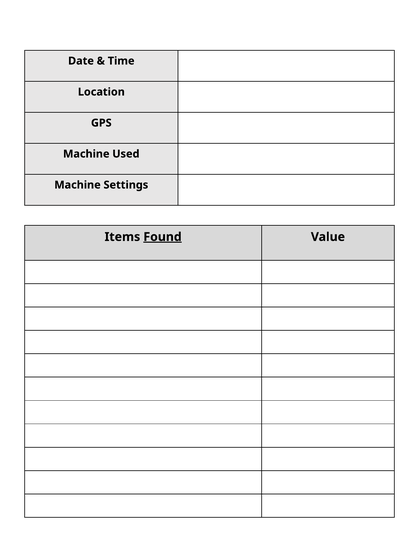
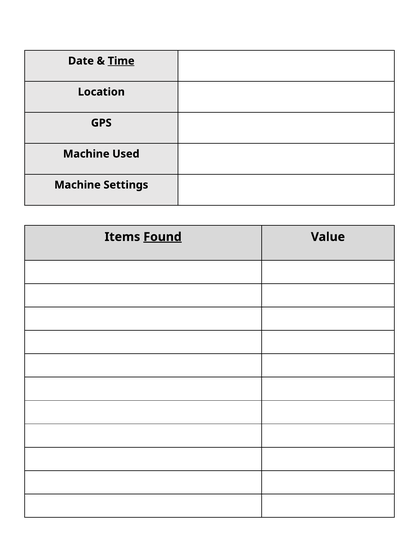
Time underline: none -> present (121, 61)
